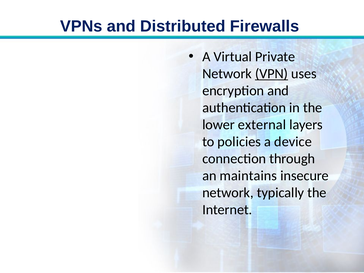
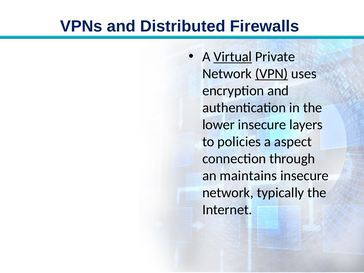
Virtual underline: none -> present (233, 57)
lower external: external -> insecure (262, 125)
device: device -> aspect (293, 142)
